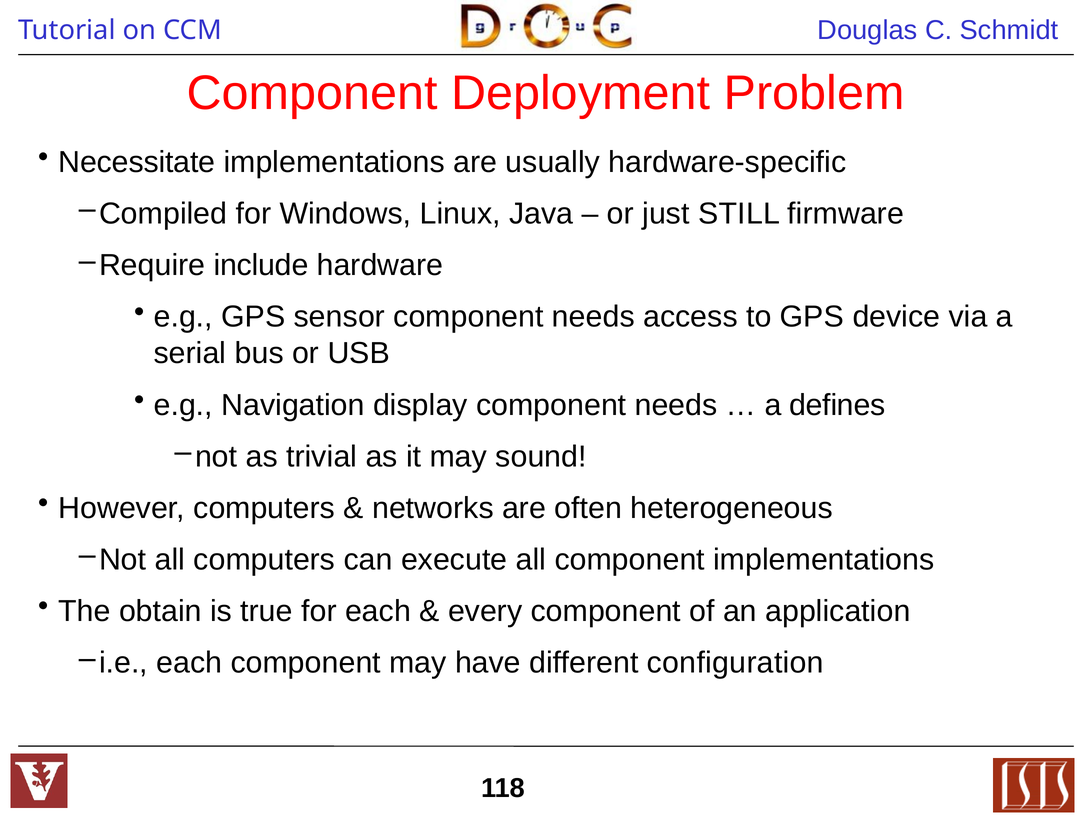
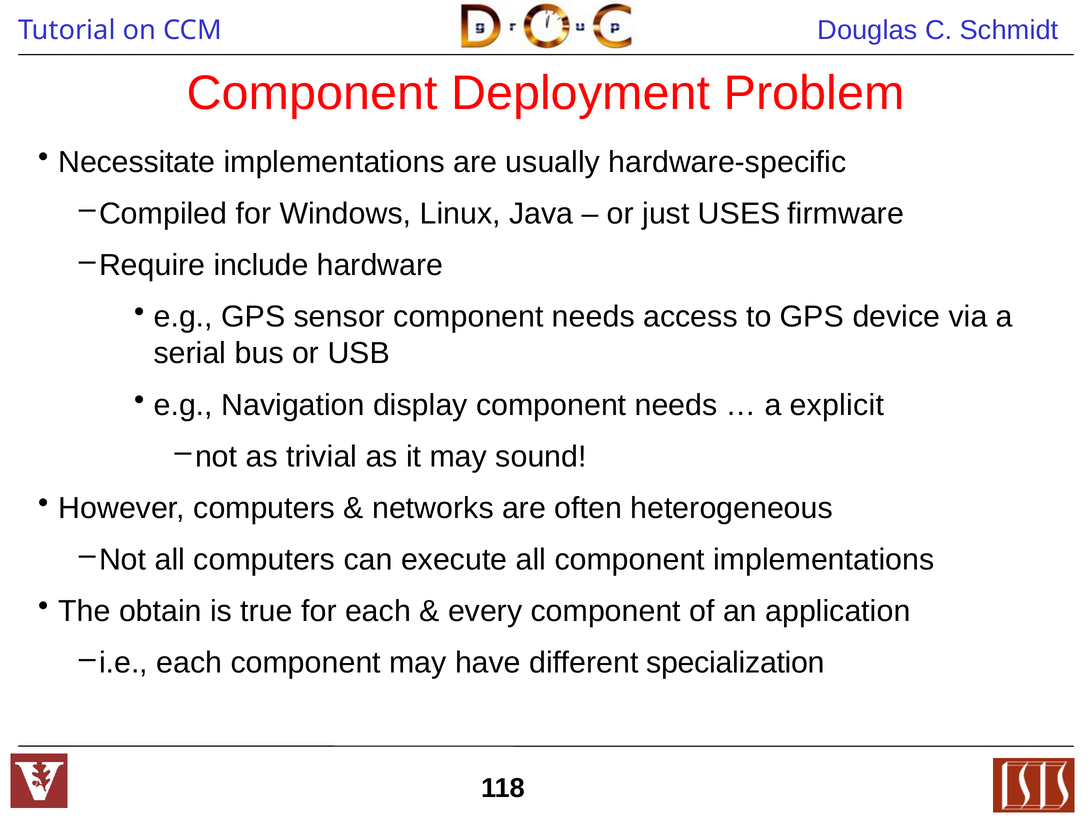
STILL: STILL -> USES (739, 214)
defines: defines -> explicit (837, 405)
configuration: configuration -> specialization (736, 663)
